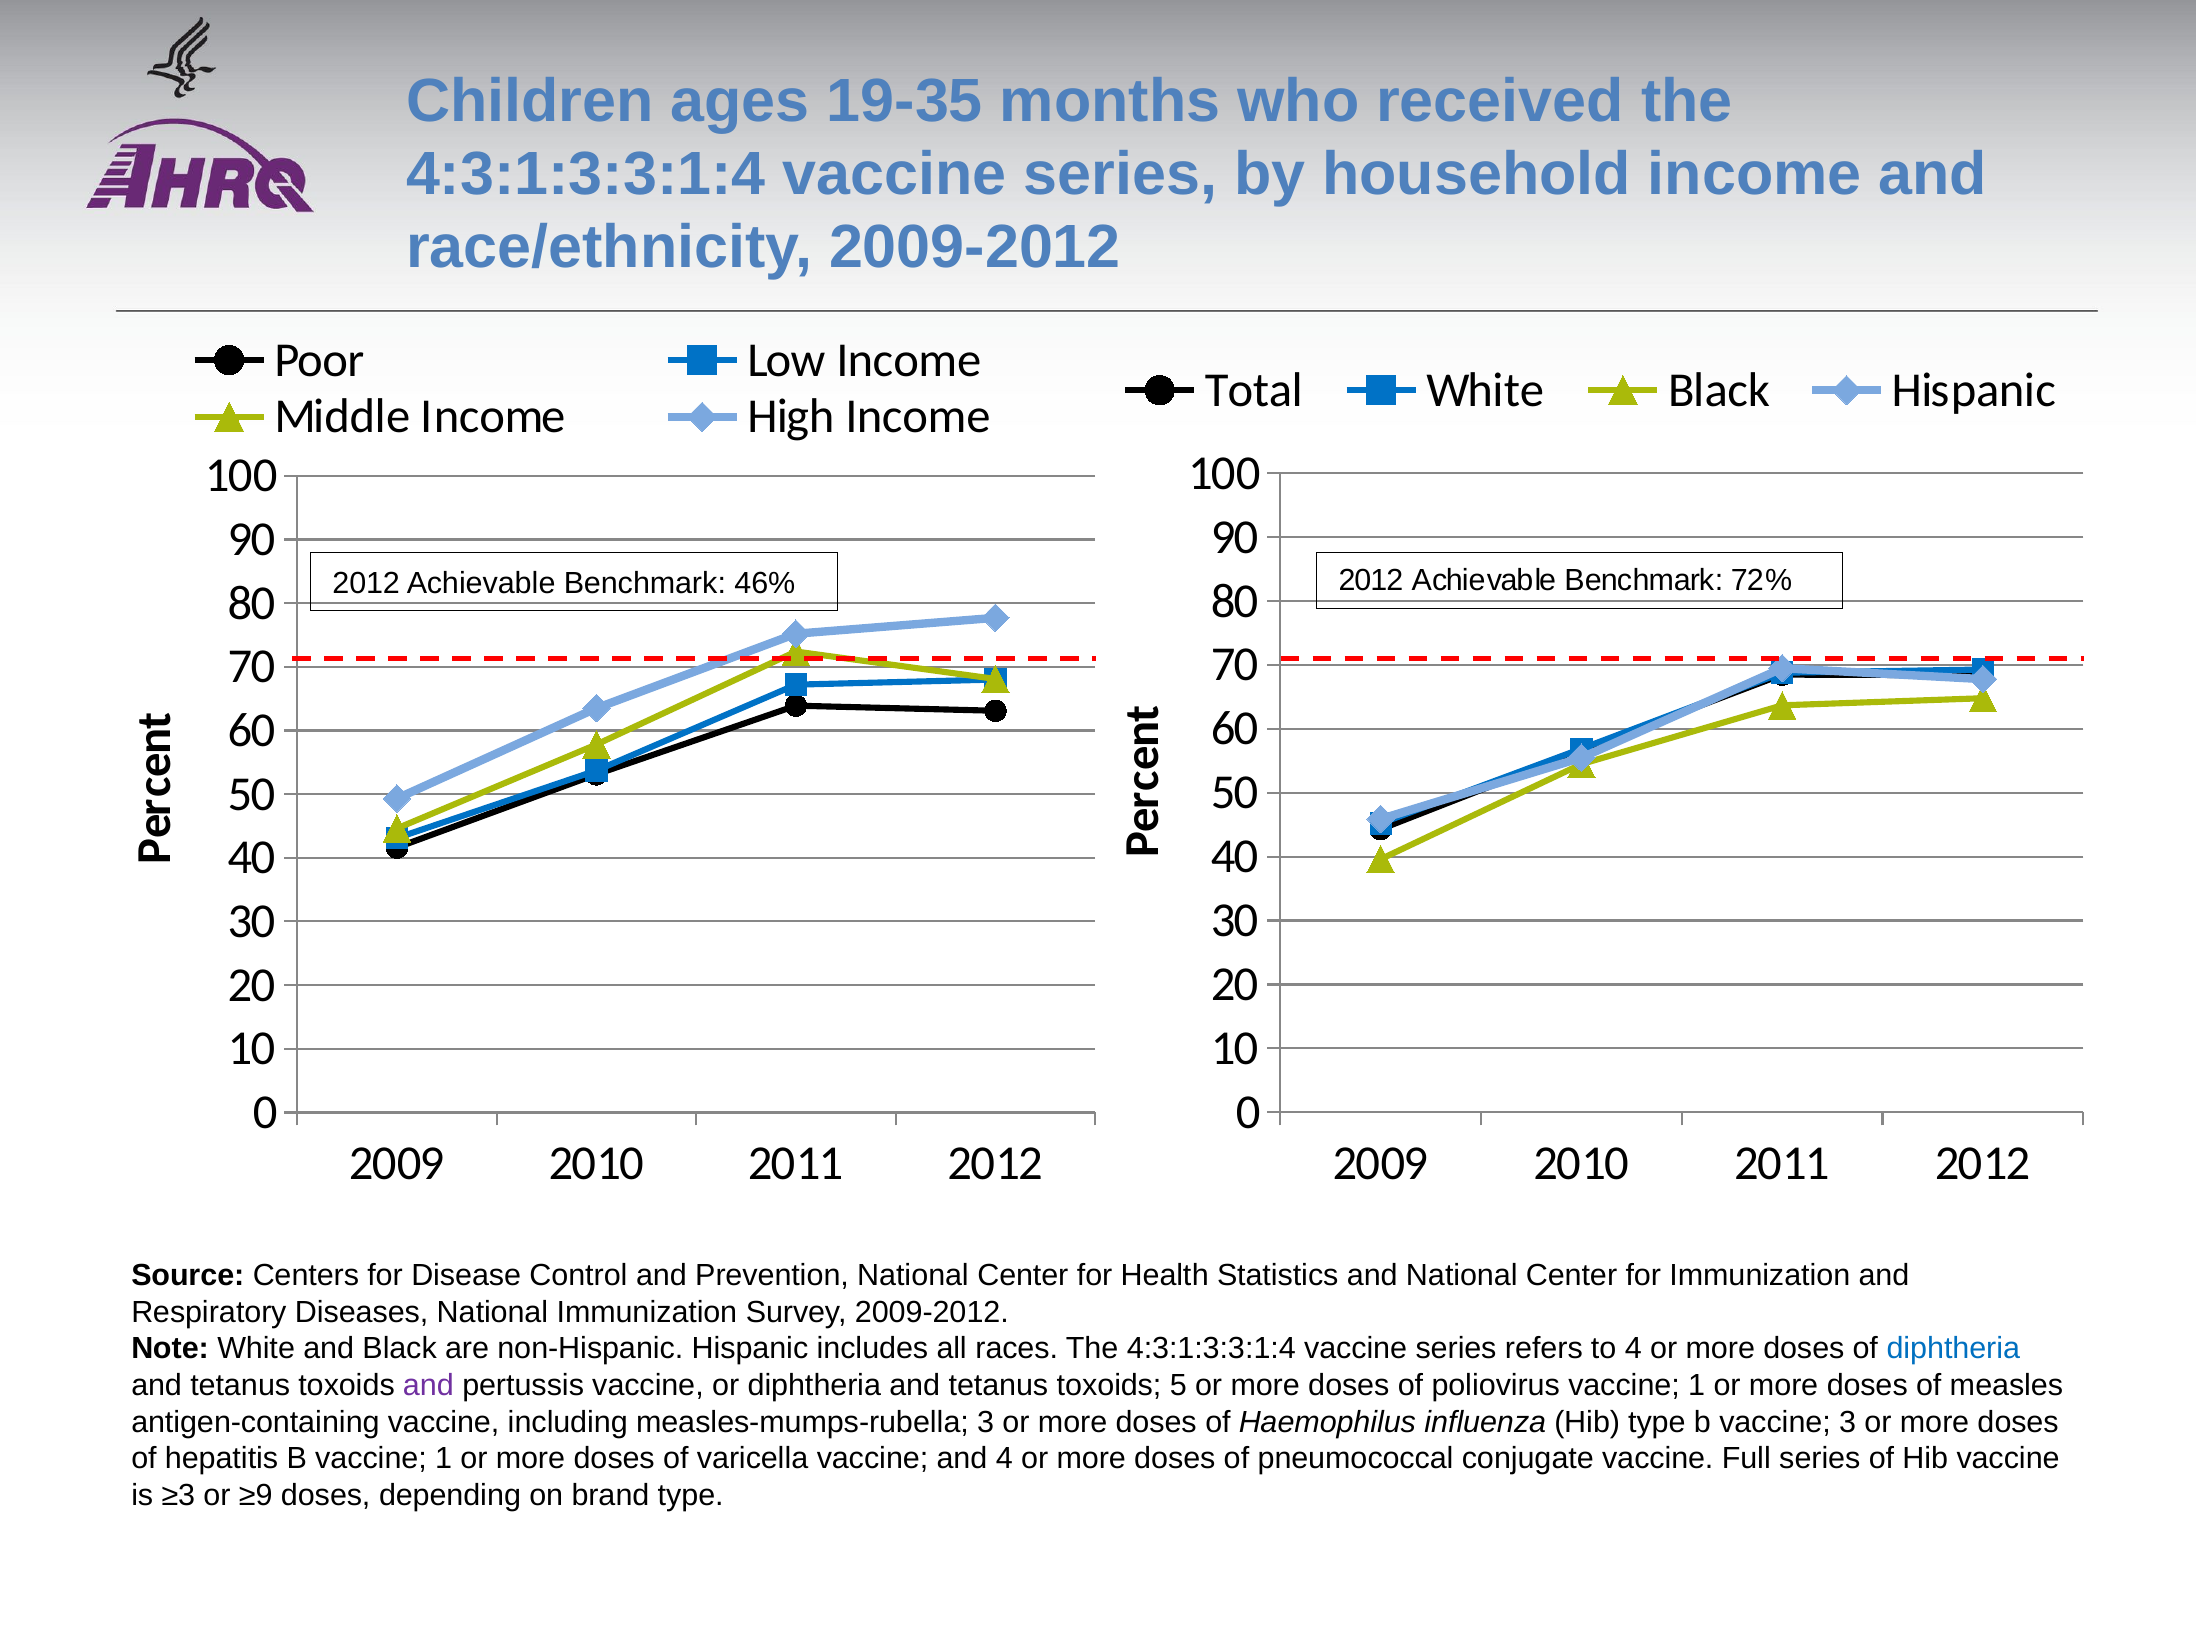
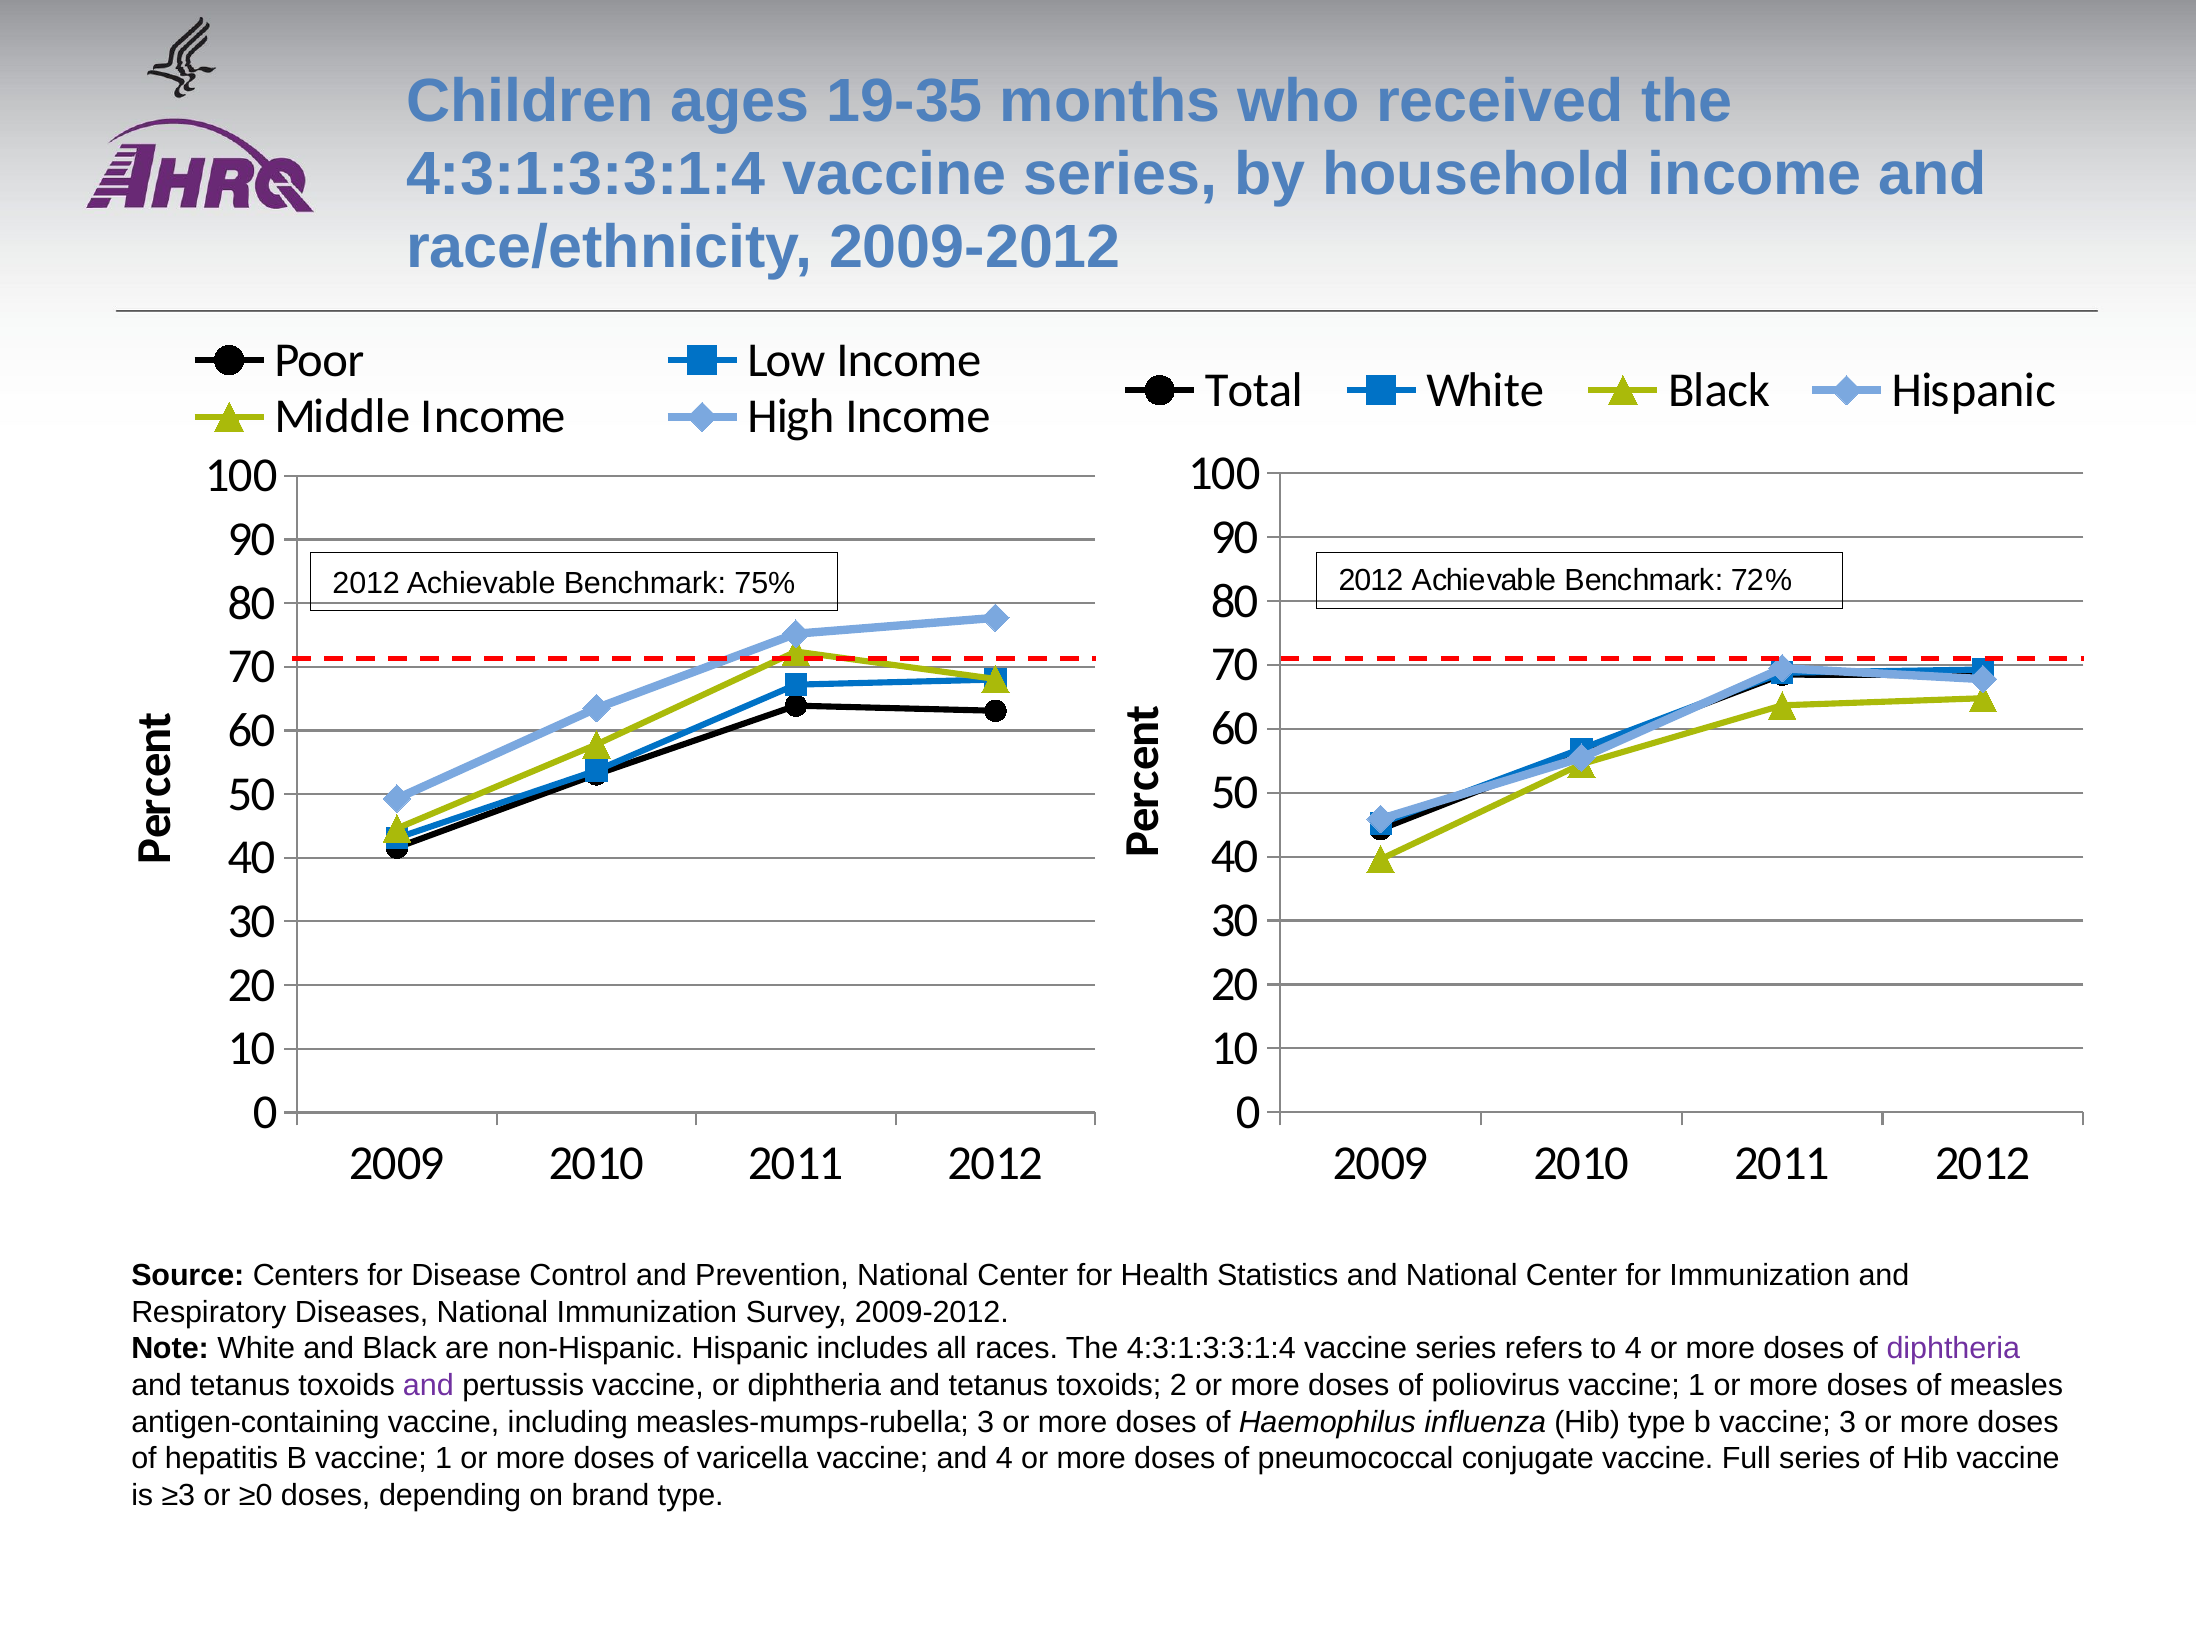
46%: 46% -> 75% (765, 584)
diphtheria colour: blue -> purple (1953, 1349)
5: 5 -> 2 (1178, 1386)
≥9: ≥9 -> ≥0 (256, 1495)
